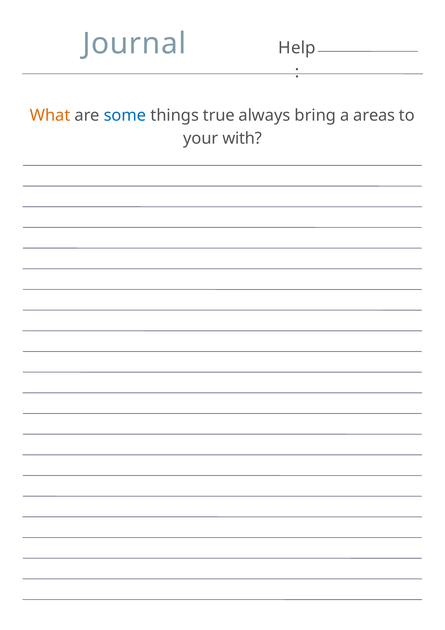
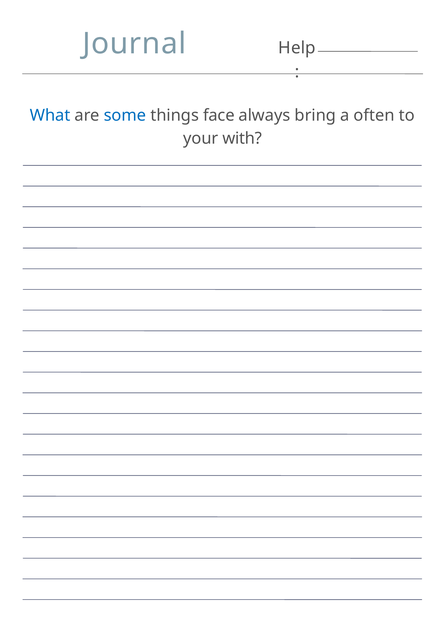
What colour: orange -> blue (50, 115)
true: true -> face (219, 115)
areas: areas -> often (374, 115)
